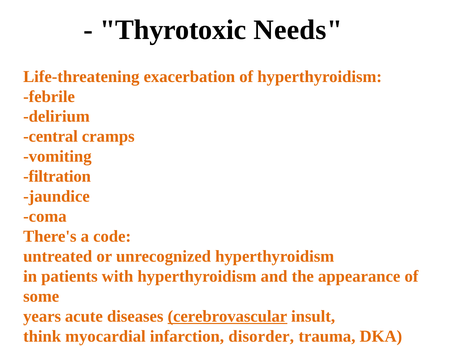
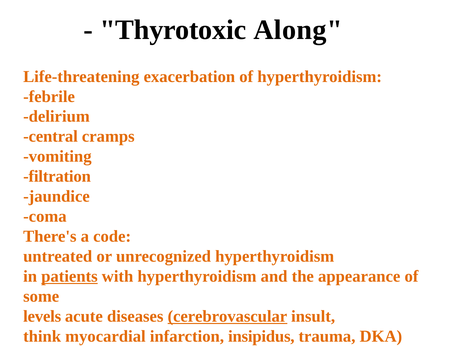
Needs: Needs -> Along (298, 30)
patients underline: none -> present (69, 276)
years: years -> levels (42, 316)
disorder: disorder -> insipidus (261, 336)
